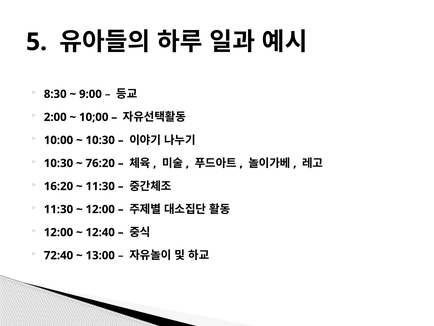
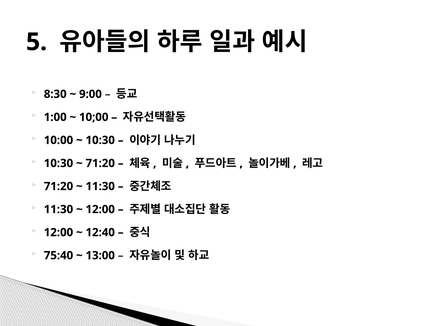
2:00: 2:00 -> 1:00 (55, 117)
76:20: 76:20 -> 71:20 (100, 163)
16:20: 16:20 -> 71:20 (58, 186)
72:40: 72:40 -> 75:40 (58, 255)
